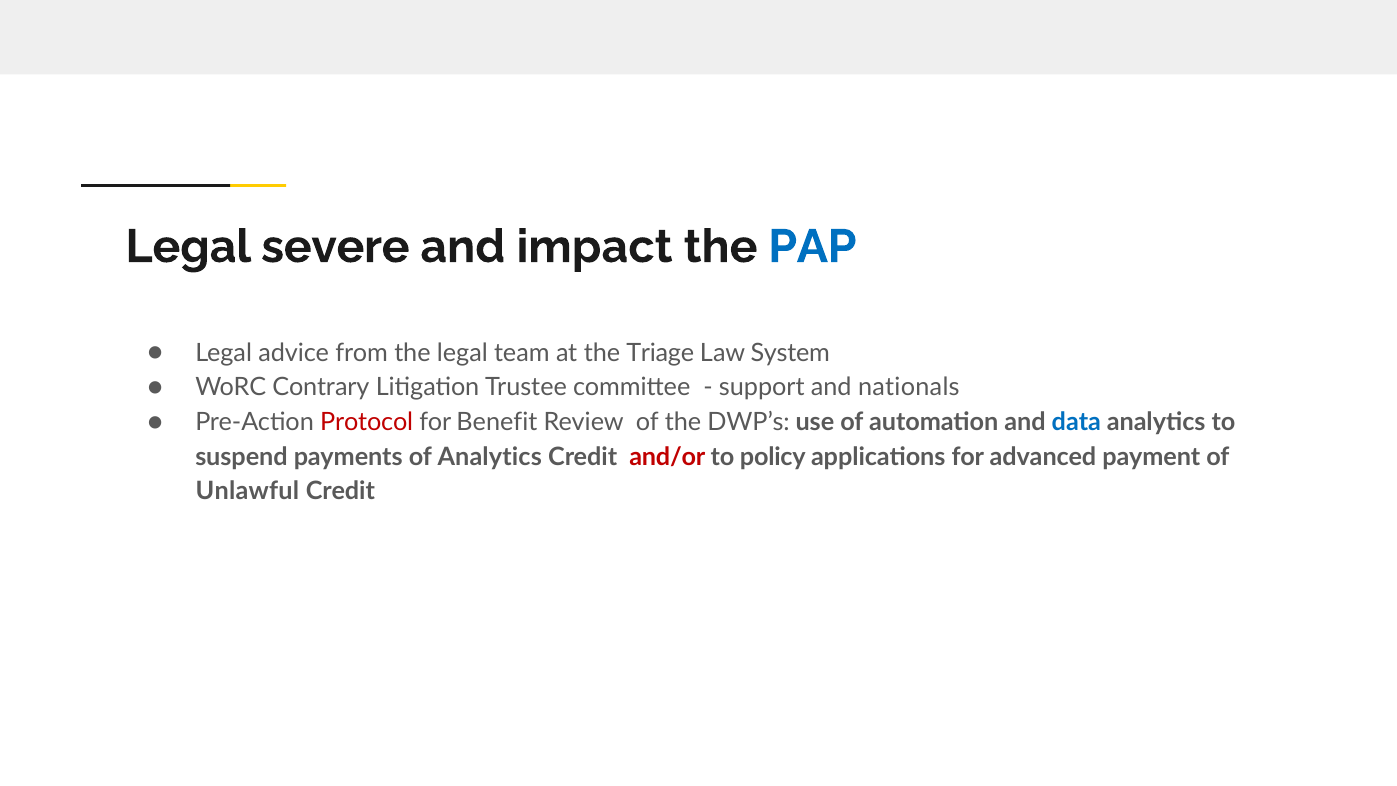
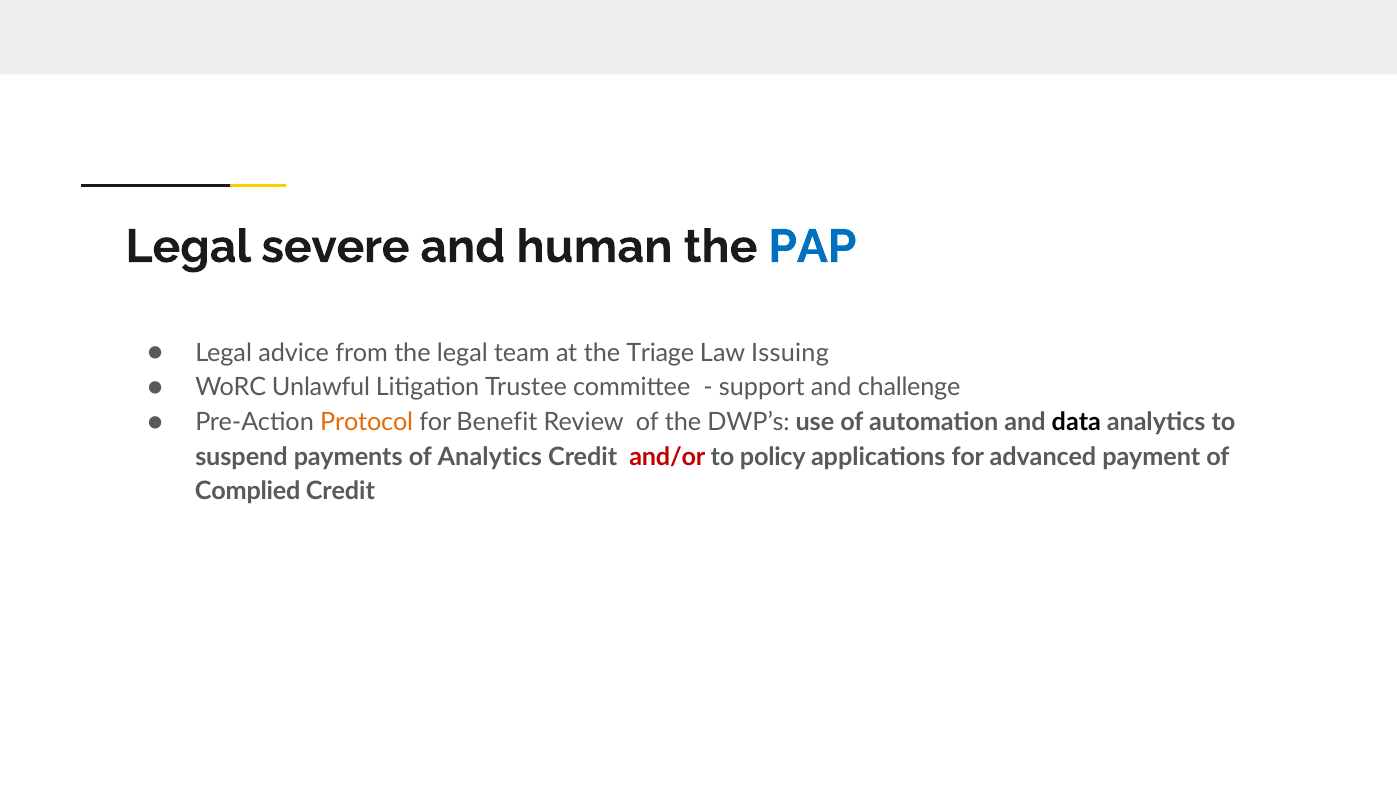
impact: impact -> human (594, 247)
System: System -> Issuing (790, 353)
Contrary: Contrary -> Unlawful (321, 388)
nationals: nationals -> challenge (909, 388)
Protocol colour: red -> orange (367, 422)
data colour: blue -> black (1076, 422)
Unlawful: Unlawful -> Complied (248, 492)
